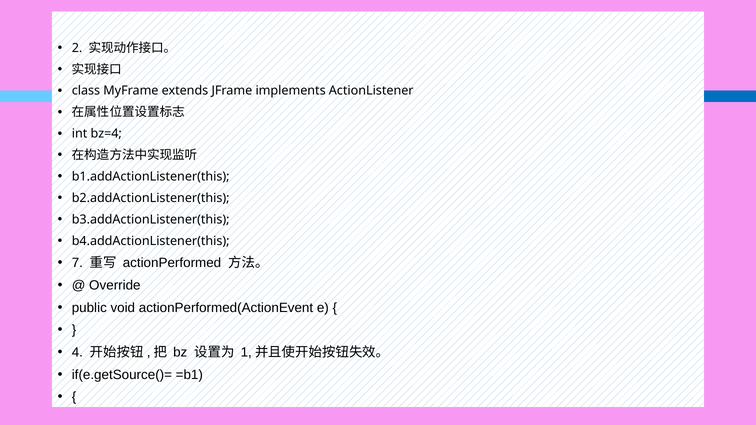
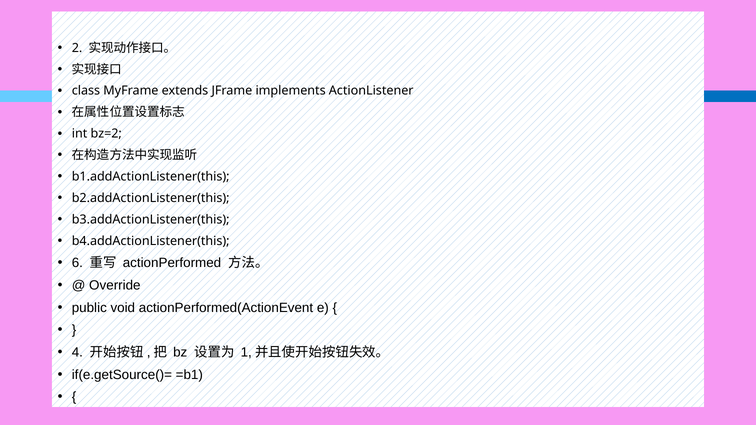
bz=4: bz=4 -> bz=2 (106, 134)
7: 7 -> 6 (77, 263)
